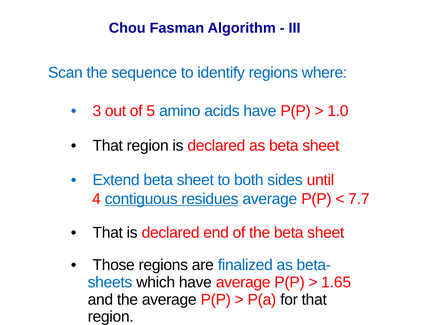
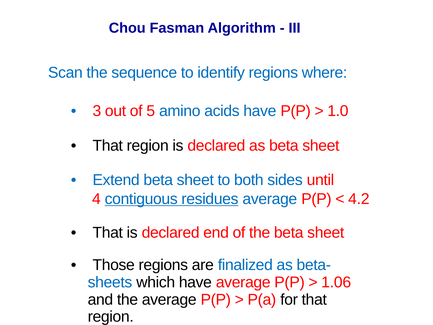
7.7: 7.7 -> 4.2 (359, 199)
1.65: 1.65 -> 1.06 (336, 282)
